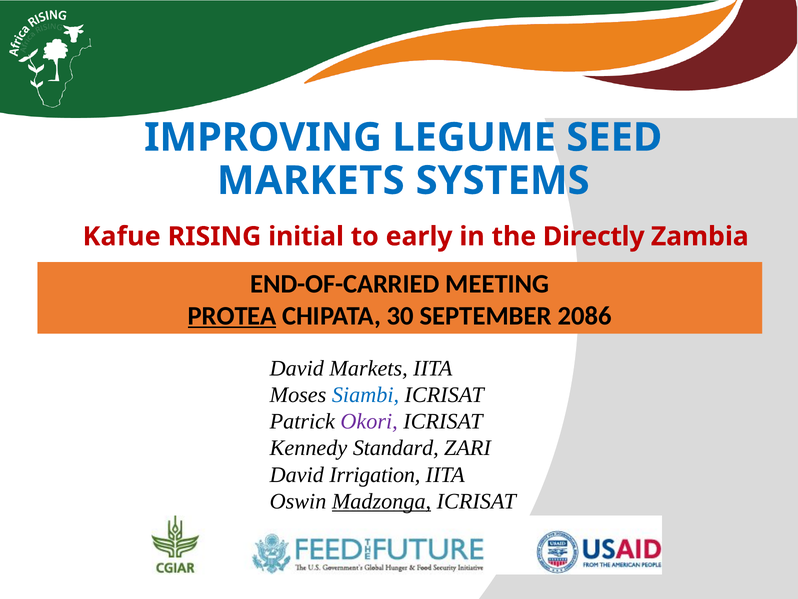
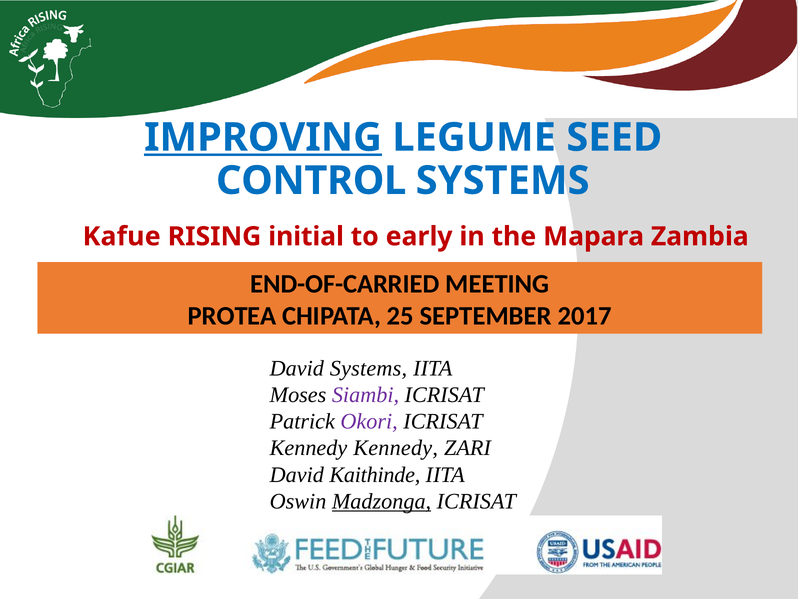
IMPROVING underline: none -> present (263, 137)
MARKETS: MARKETS -> CONTROL (311, 181)
Directly: Directly -> Mapara (594, 236)
PROTEA underline: present -> none (232, 315)
30: 30 -> 25 (400, 315)
2086: 2086 -> 2017 (585, 315)
David Markets: Markets -> Systems (368, 368)
Siambi colour: blue -> purple (365, 395)
Kennedy Standard: Standard -> Kennedy (396, 448)
Irrigation: Irrigation -> Kaithinde (375, 474)
